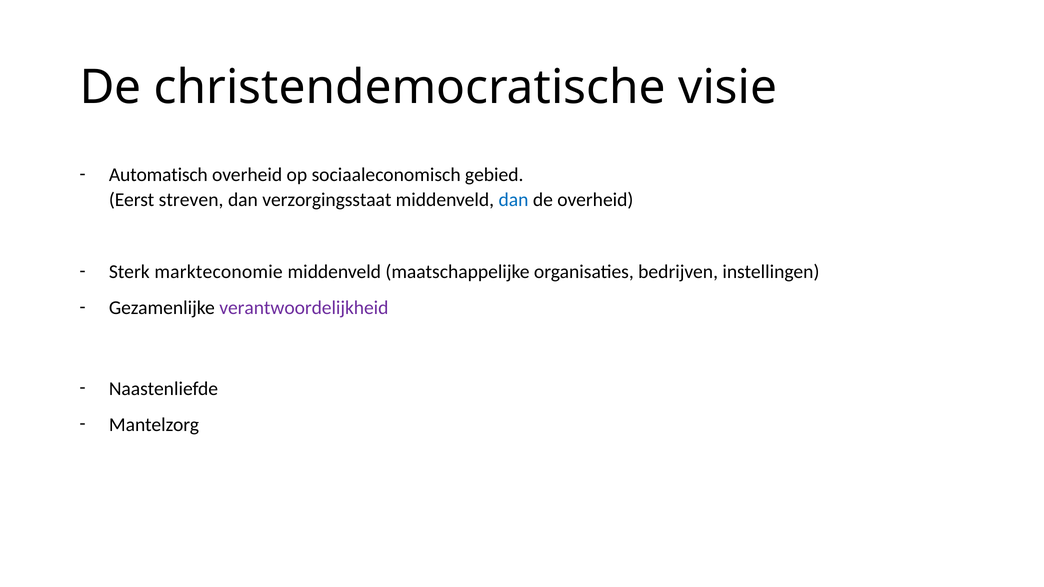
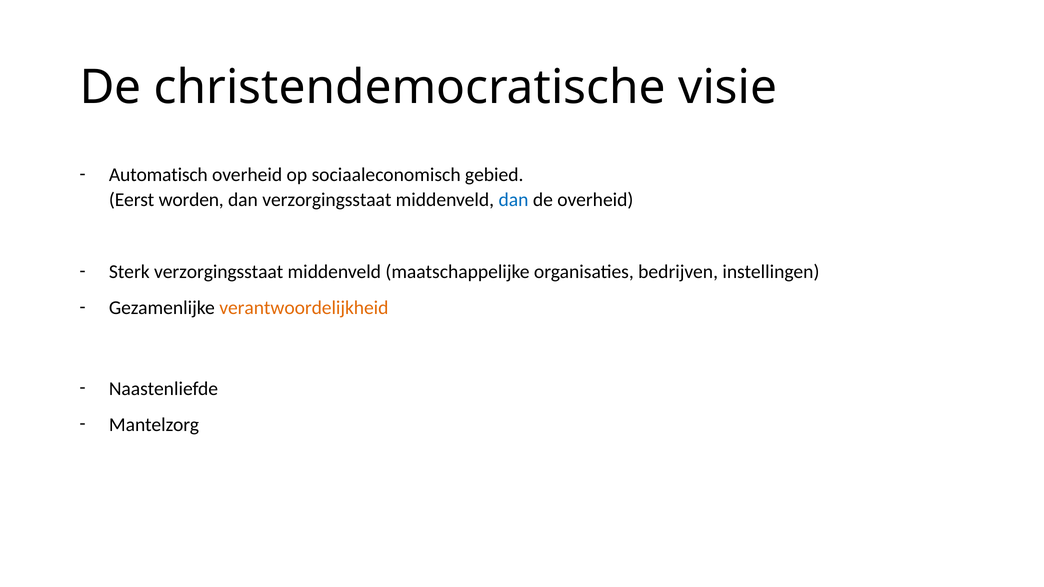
streven: streven -> worden (191, 200)
Sterk markteconomie: markteconomie -> verzorgingsstaat (219, 272)
verantwoordelijkheid colour: purple -> orange (304, 308)
